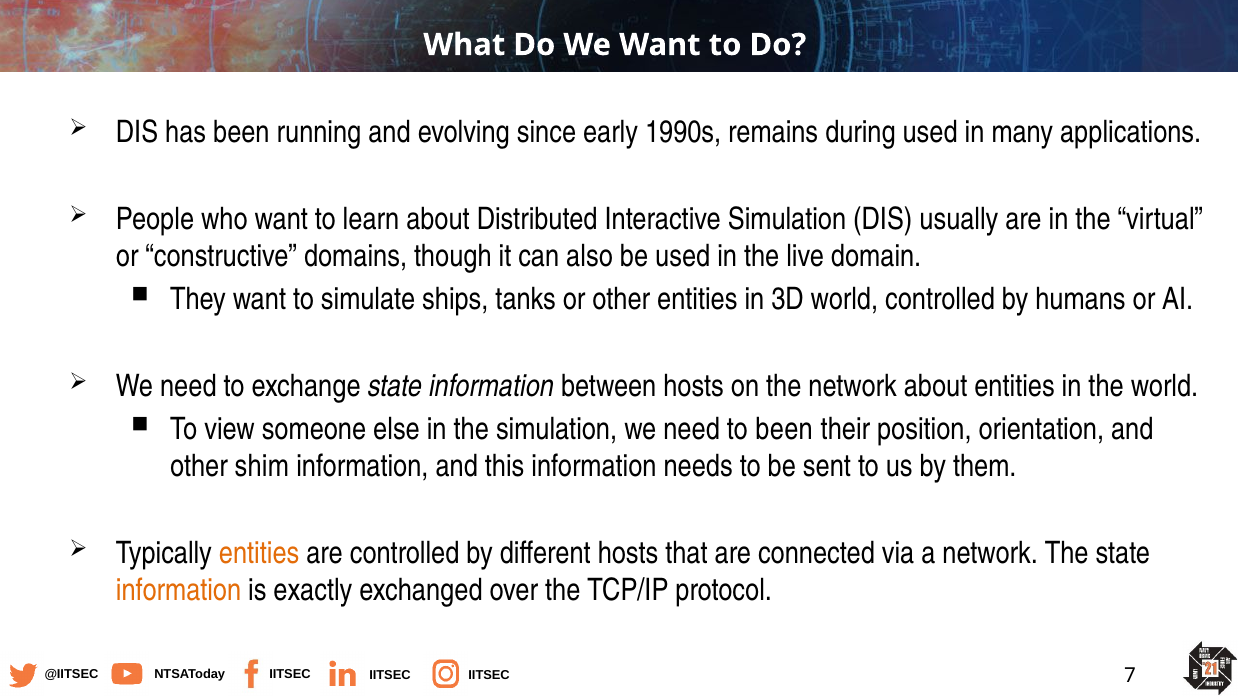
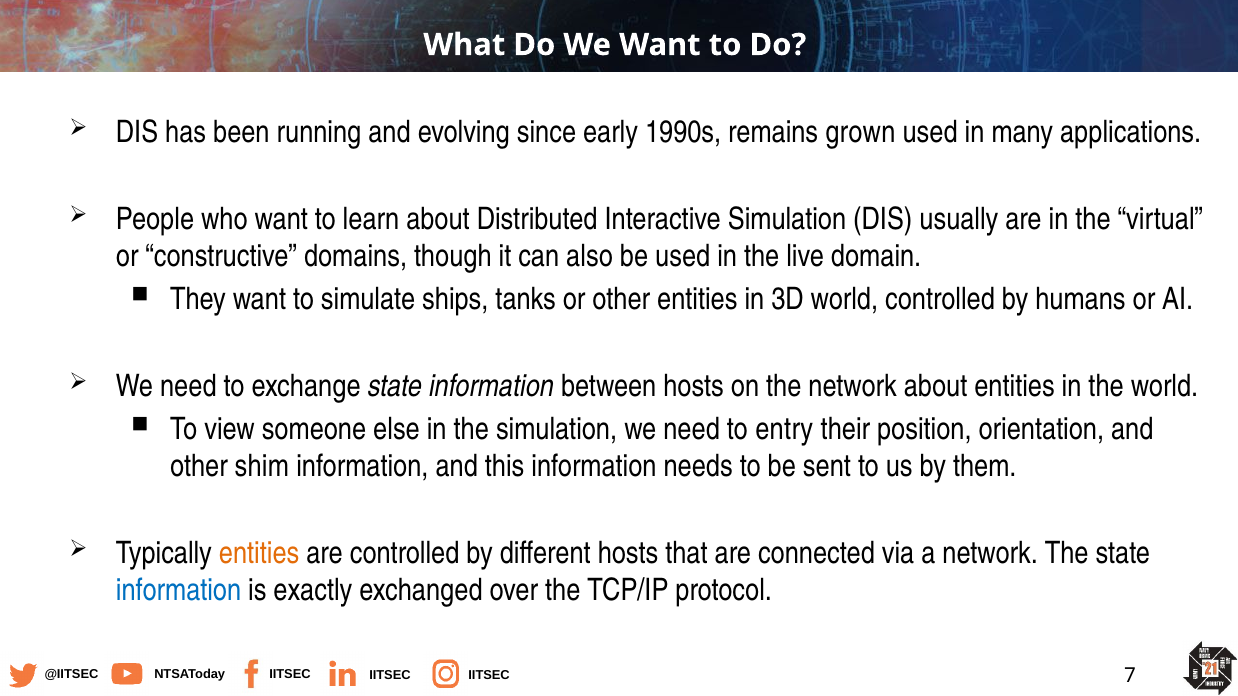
during: during -> grown (860, 132)
to been: been -> entry (784, 429)
information colour: orange -> blue (179, 590)
